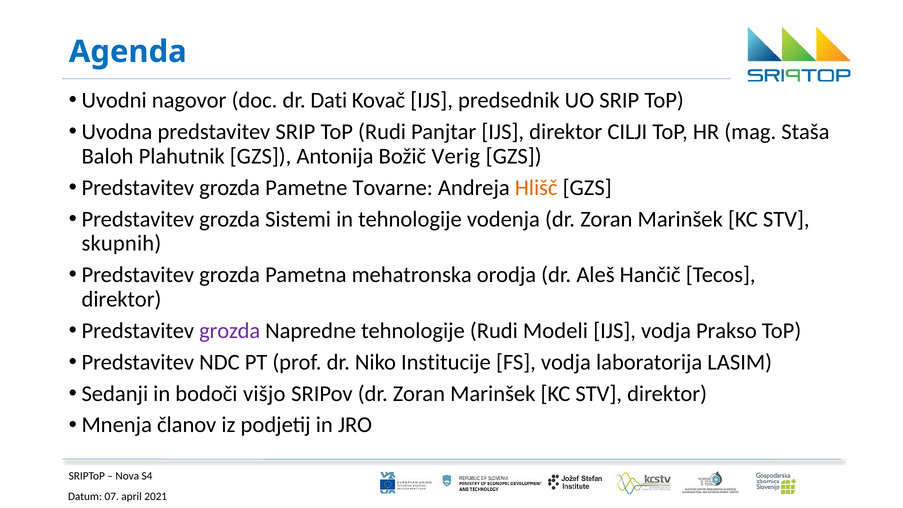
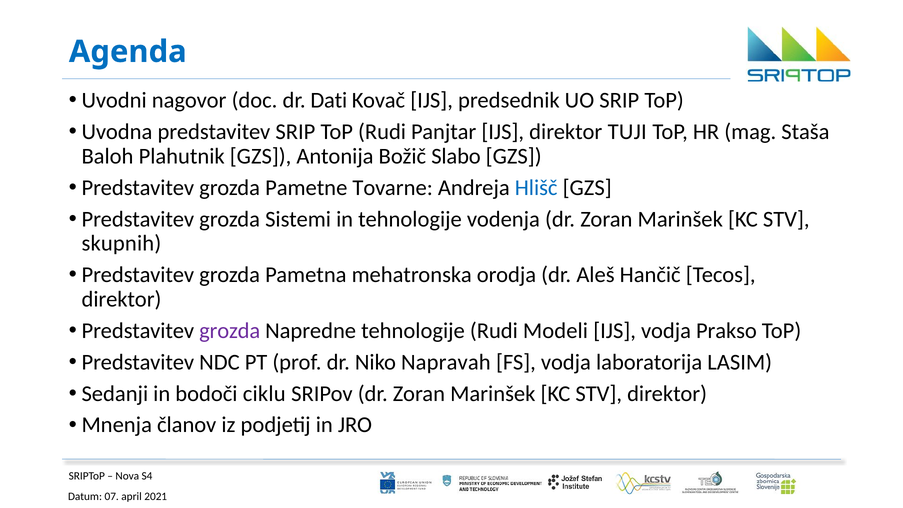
CILJI: CILJI -> TUJI (627, 132)
Verig: Verig -> Slabo (456, 156)
Hlišč colour: orange -> blue (536, 188)
Institucije: Institucije -> Napravah (446, 362)
višjo: višjo -> ciklu (264, 394)
